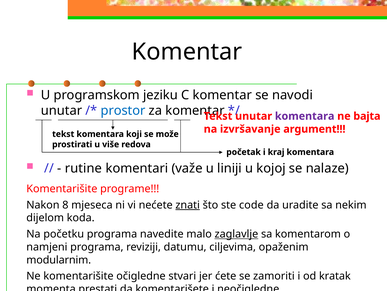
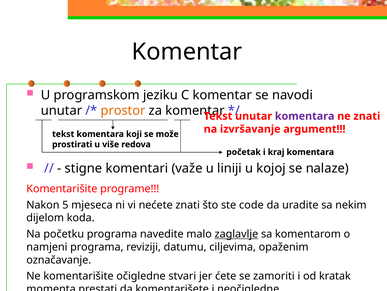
prostor colour: blue -> orange (123, 110)
ne bajta: bajta -> znati (367, 116)
rutine: rutine -> stigne (83, 168)
8: 8 -> 5 (65, 204)
znati underline: present -> none (188, 204)
modularnim: modularnim -> označavanje (59, 259)
